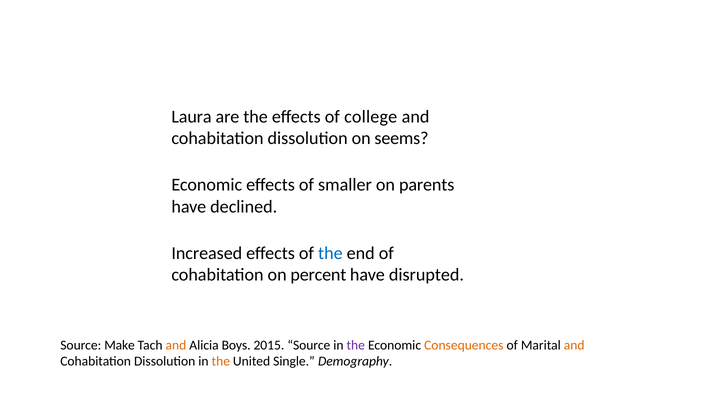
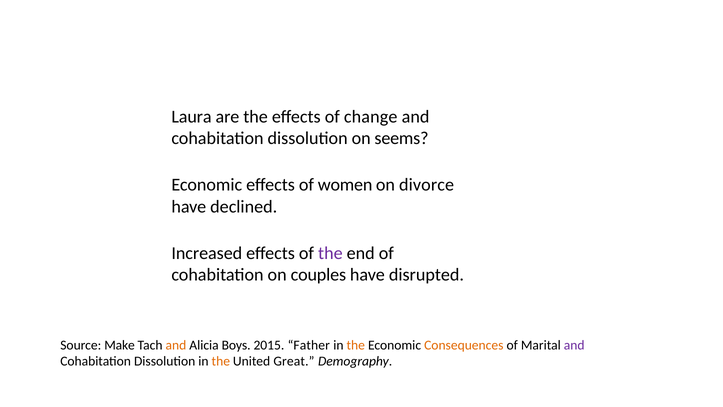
college: college -> change (371, 117)
smaller: smaller -> women (345, 185)
parents: parents -> divorce (427, 185)
the colour: blue -> purple (330, 253)
percent: percent -> couples (318, 275)
2015 Source: Source -> Father (309, 345)
the colour: purple -> orange (356, 345)
and colour: orange -> purple (574, 345)
Single: Single -> Great (294, 361)
